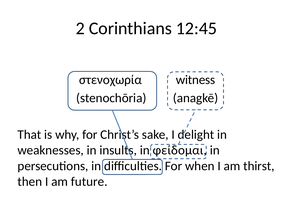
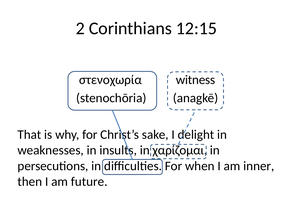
12:45: 12:45 -> 12:15 (196, 28)
φείδομαι: φείδομαι -> χαρίζομαι (180, 150)
thirst: thirst -> inner (259, 166)
